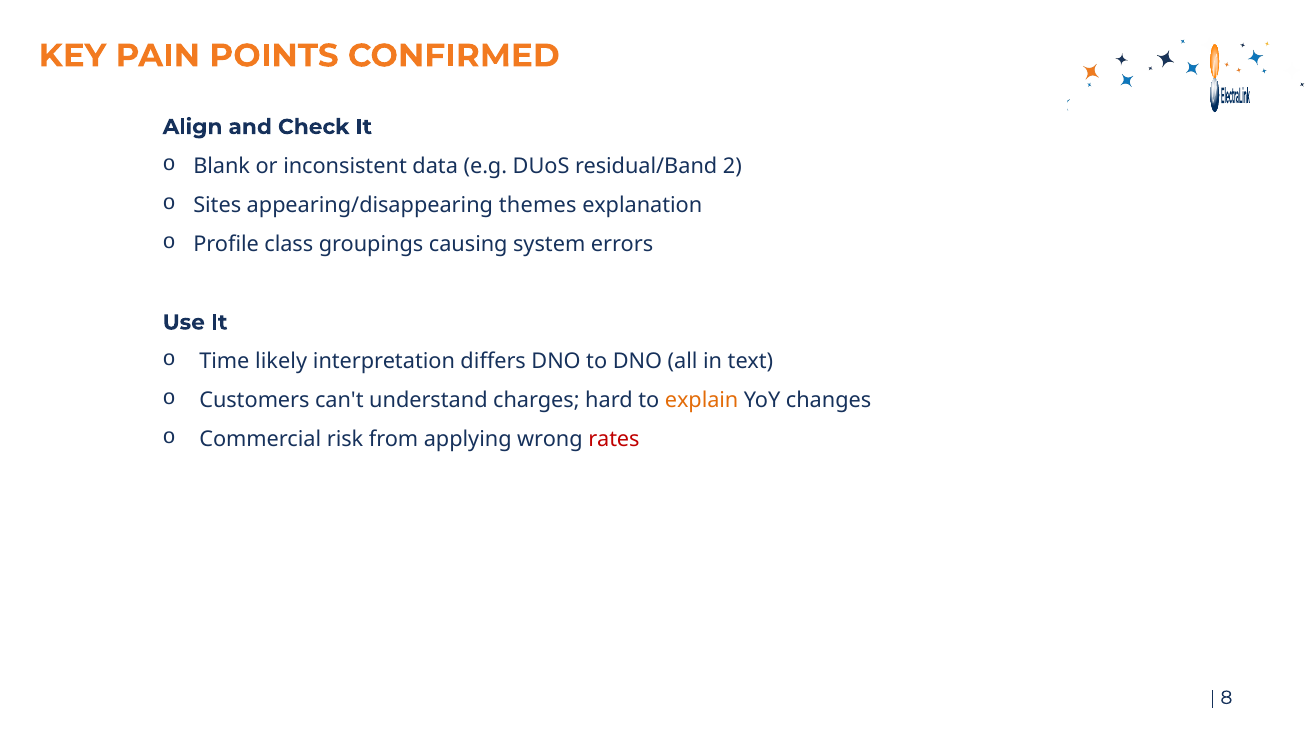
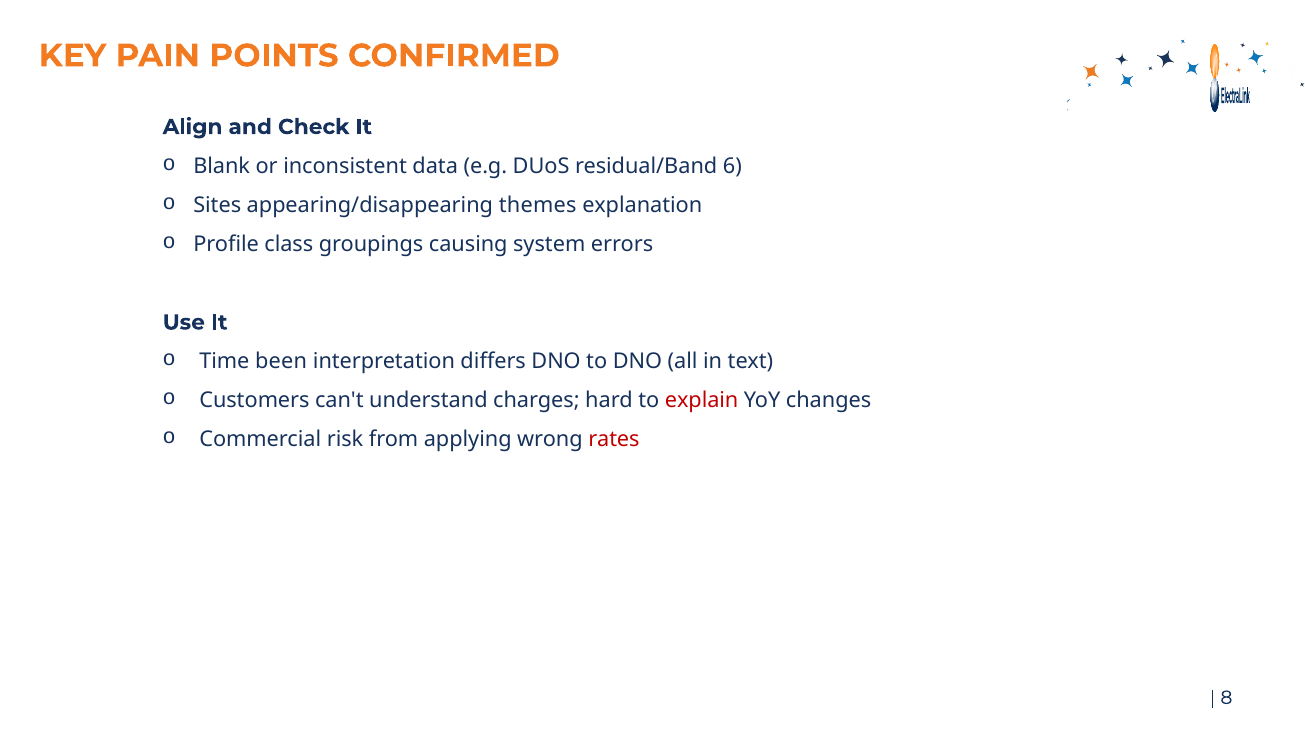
2: 2 -> 6 (732, 166)
likely: likely -> been (281, 362)
explain colour: orange -> red (702, 401)
